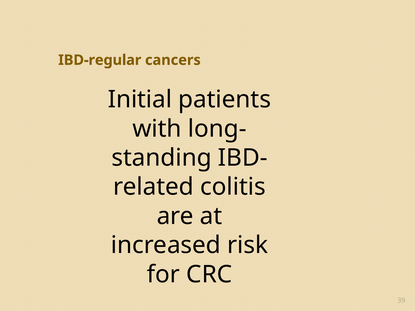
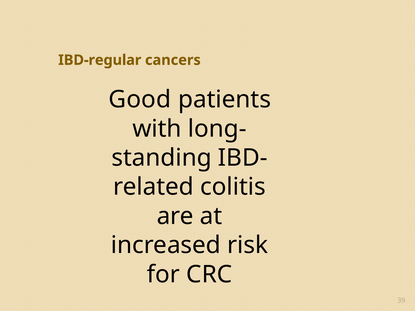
Initial: Initial -> Good (140, 100)
